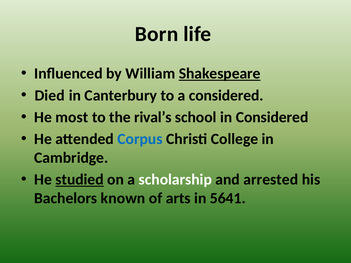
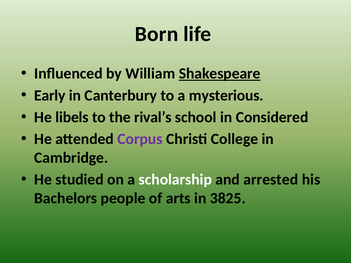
Died: Died -> Early (50, 95)
a considered: considered -> mysterious (226, 95)
most: most -> libels (72, 117)
Corpus colour: blue -> purple (140, 139)
studied underline: present -> none (80, 180)
known: known -> people (123, 198)
5641: 5641 -> 3825 (228, 198)
